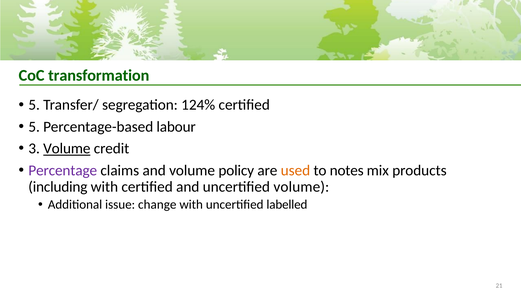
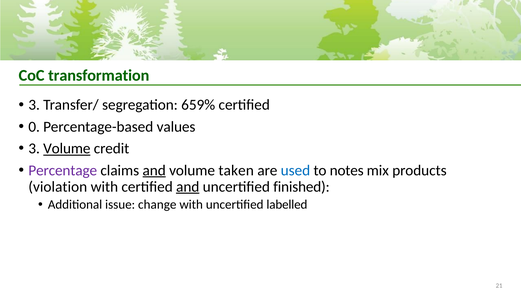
5: 5 -> 3 (34, 105)
124%: 124% -> 659% (198, 105)
5: 5 -> 0 (34, 127)
labour: labour -> values (176, 127)
and underline: none -> present (154, 170)
policy: policy -> taken (236, 170)
used colour: orange -> blue (295, 170)
including: including -> violation (58, 187)
and underline: none -> present (188, 187)
uncertified volume: volume -> finished (301, 187)
